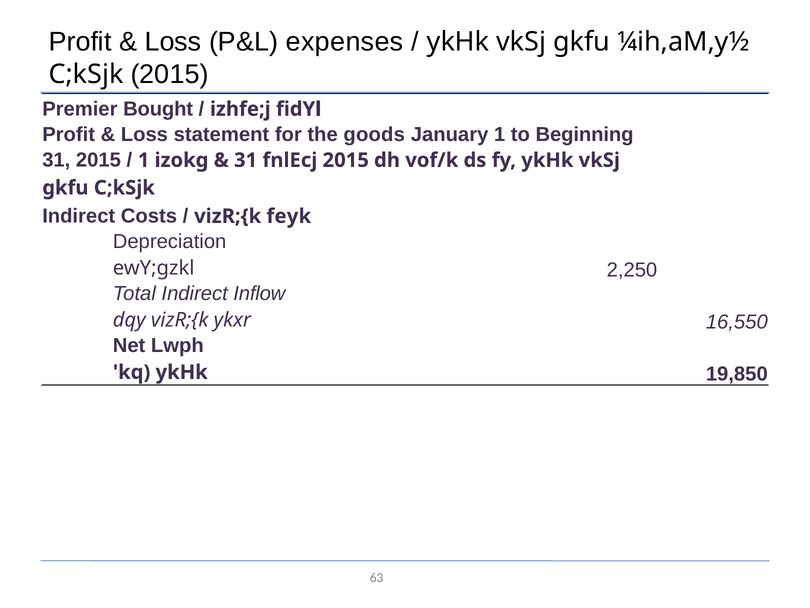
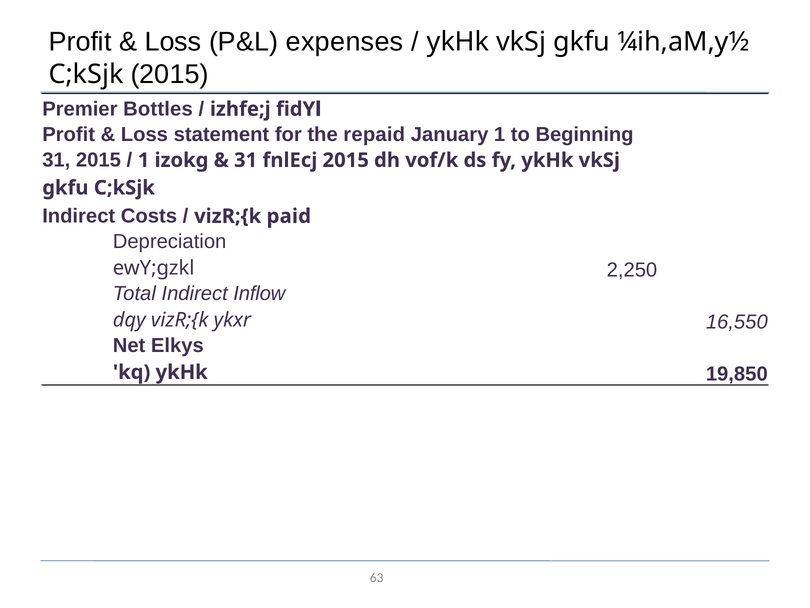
Bought: Bought -> Bottles (158, 109)
goods: goods -> repaid (374, 134)
feyk: feyk -> paid (289, 216)
Lwph: Lwph -> Elkys (177, 345)
